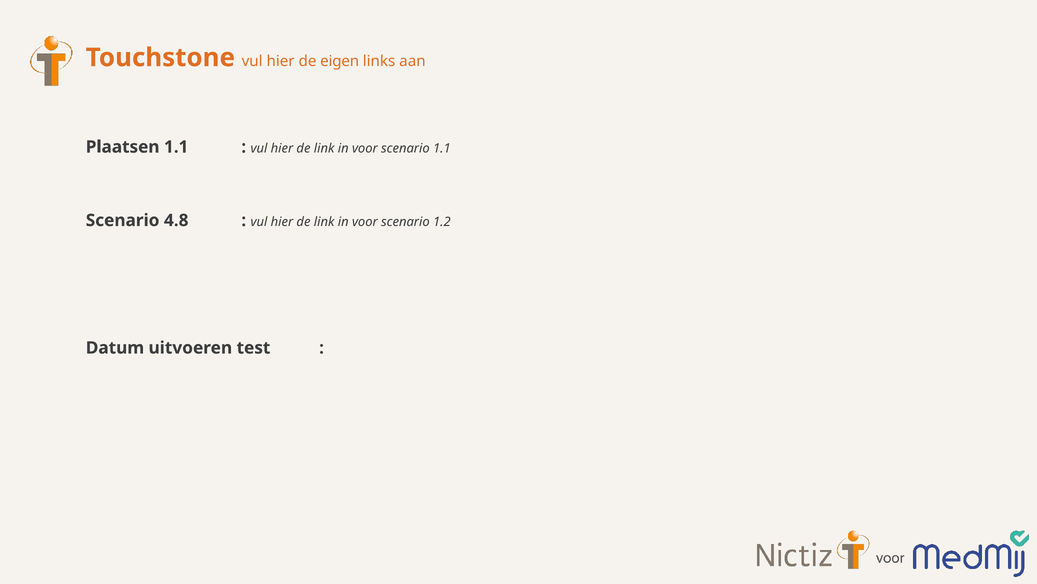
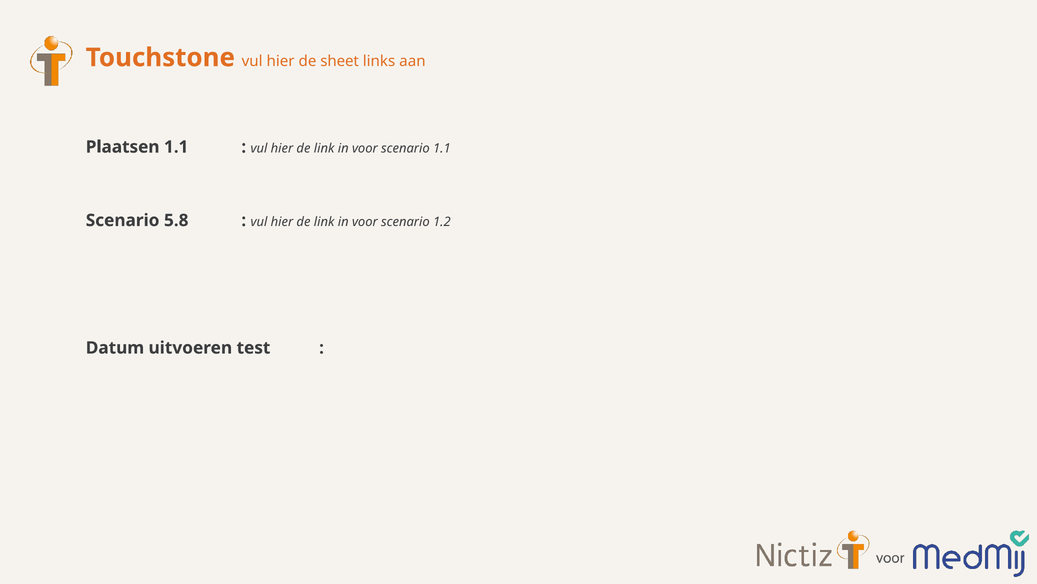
eigen: eigen -> sheet (340, 61)
4.8: 4.8 -> 5.8 (176, 220)
